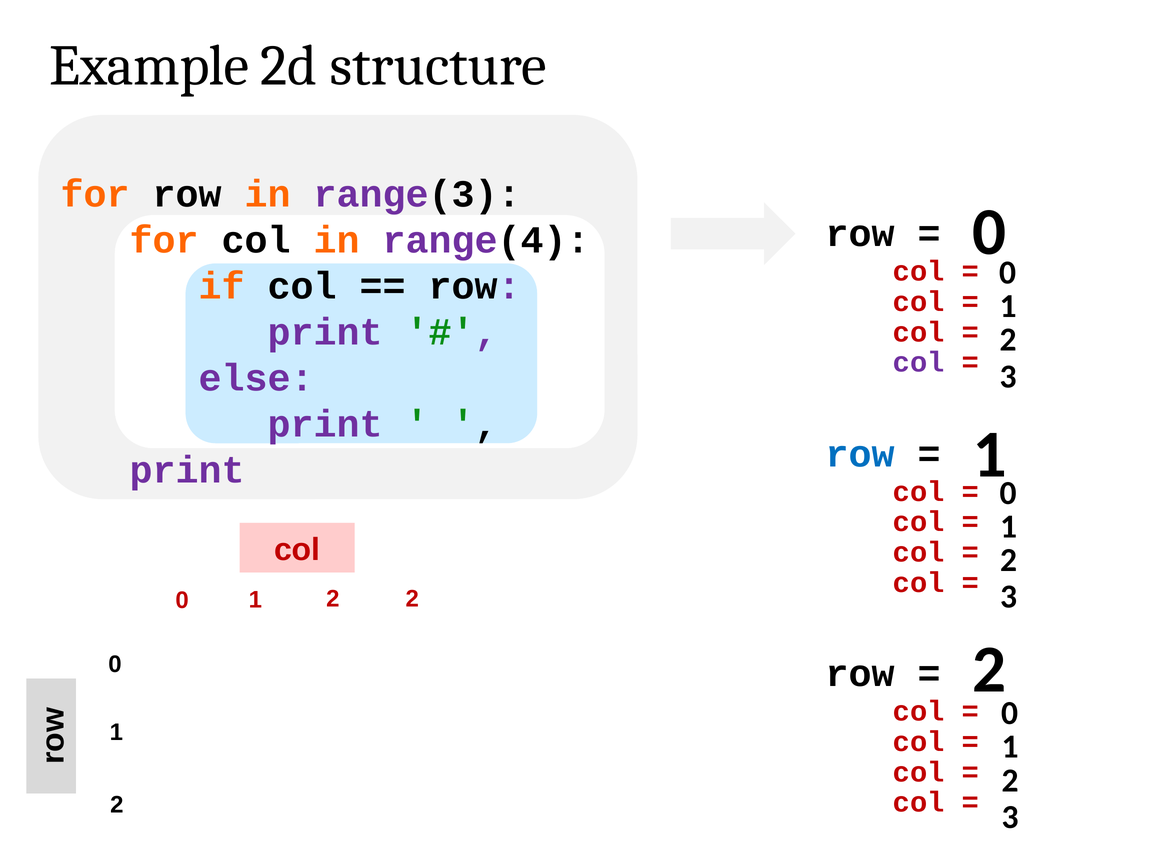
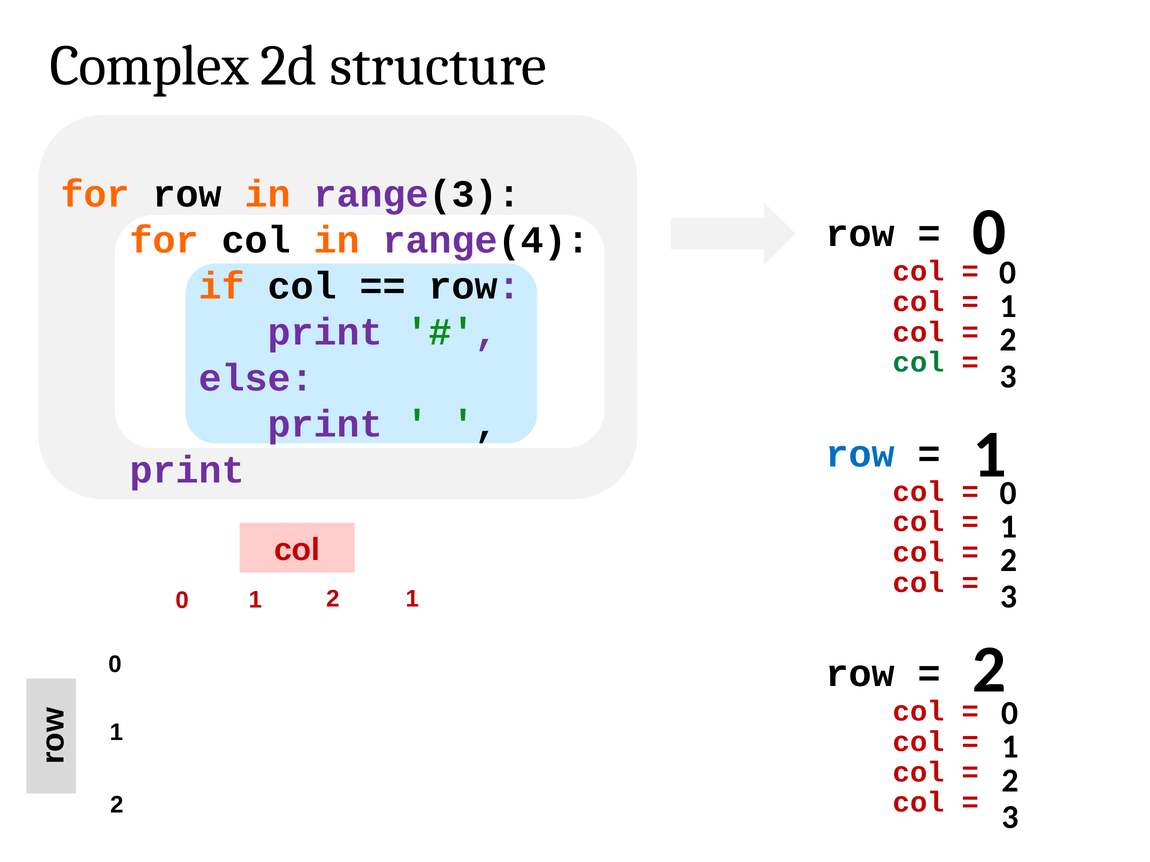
Example: Example -> Complex (149, 66)
col colour: purple -> green (919, 363)
1 2 2: 2 -> 1 (412, 599)
